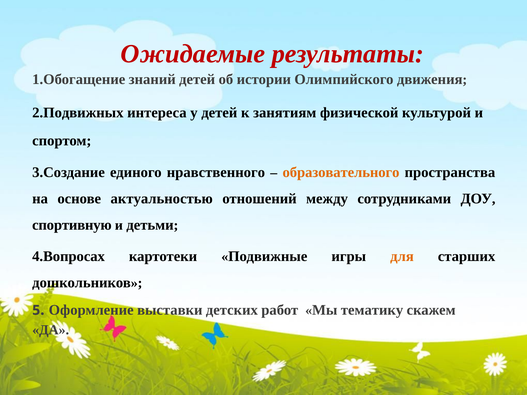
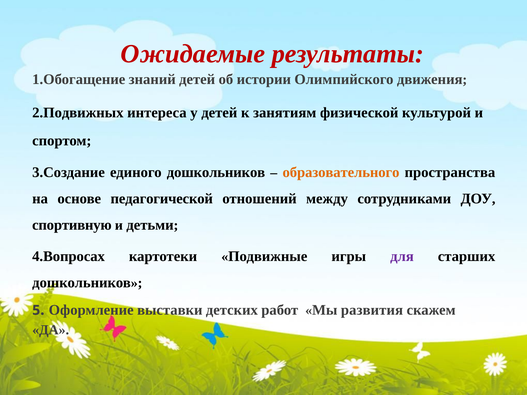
единого нравственного: нравственного -> дошкольников (216, 172)
актуальностью: актуальностью -> педагогической (162, 199)
для colour: orange -> purple (402, 257)
тематику: тематику -> развития (372, 310)
